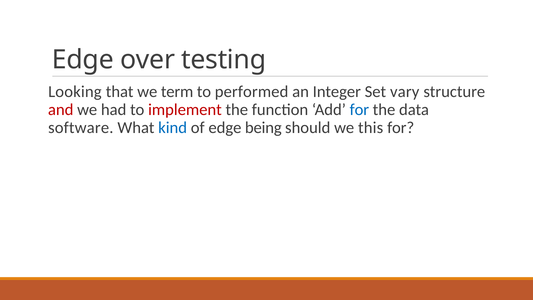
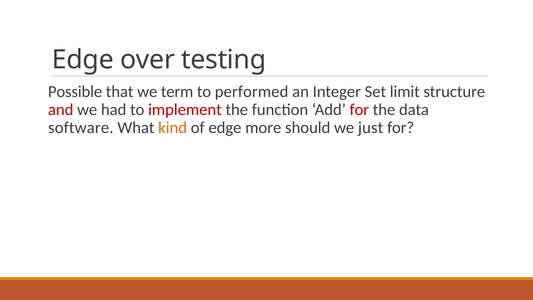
Looking: Looking -> Possible (75, 92)
vary: vary -> limit (405, 92)
for colour: blue -> red (359, 110)
kind colour: blue -> orange (173, 128)
being: being -> more (263, 128)
this: this -> just (371, 128)
